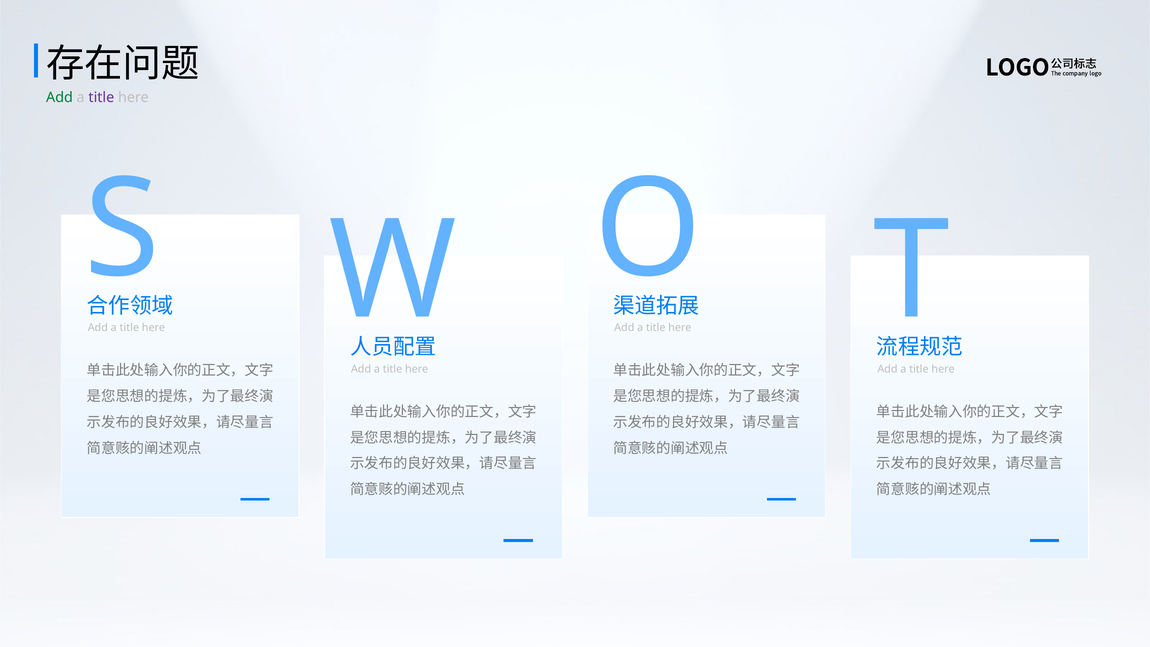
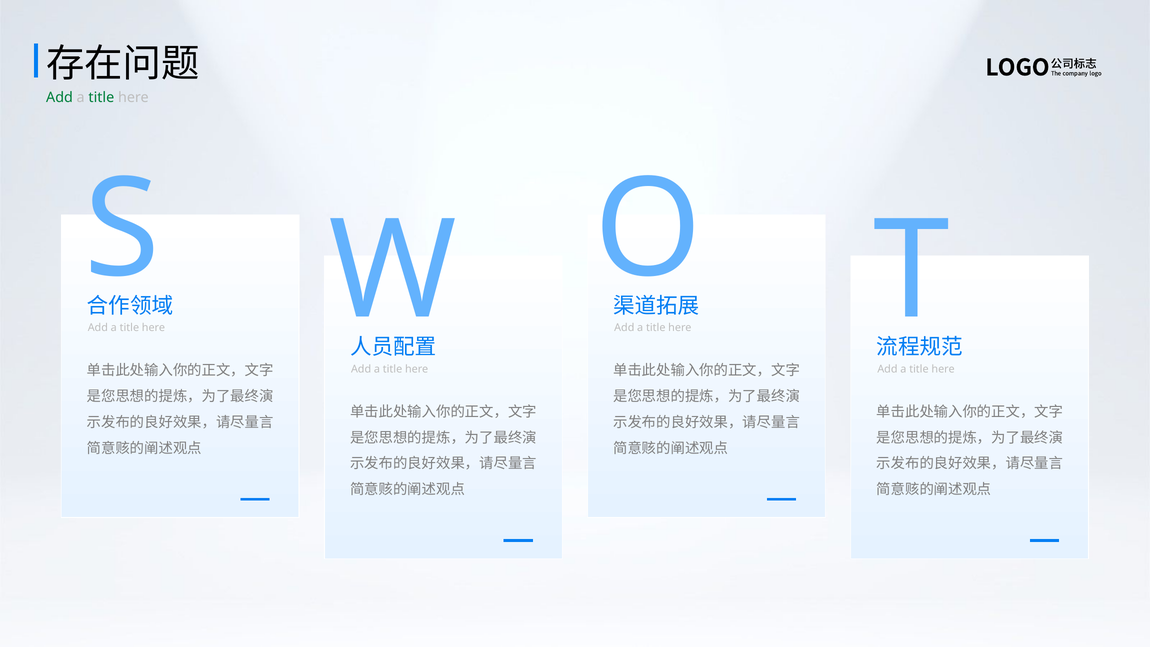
title colour: purple -> green (101, 98)
